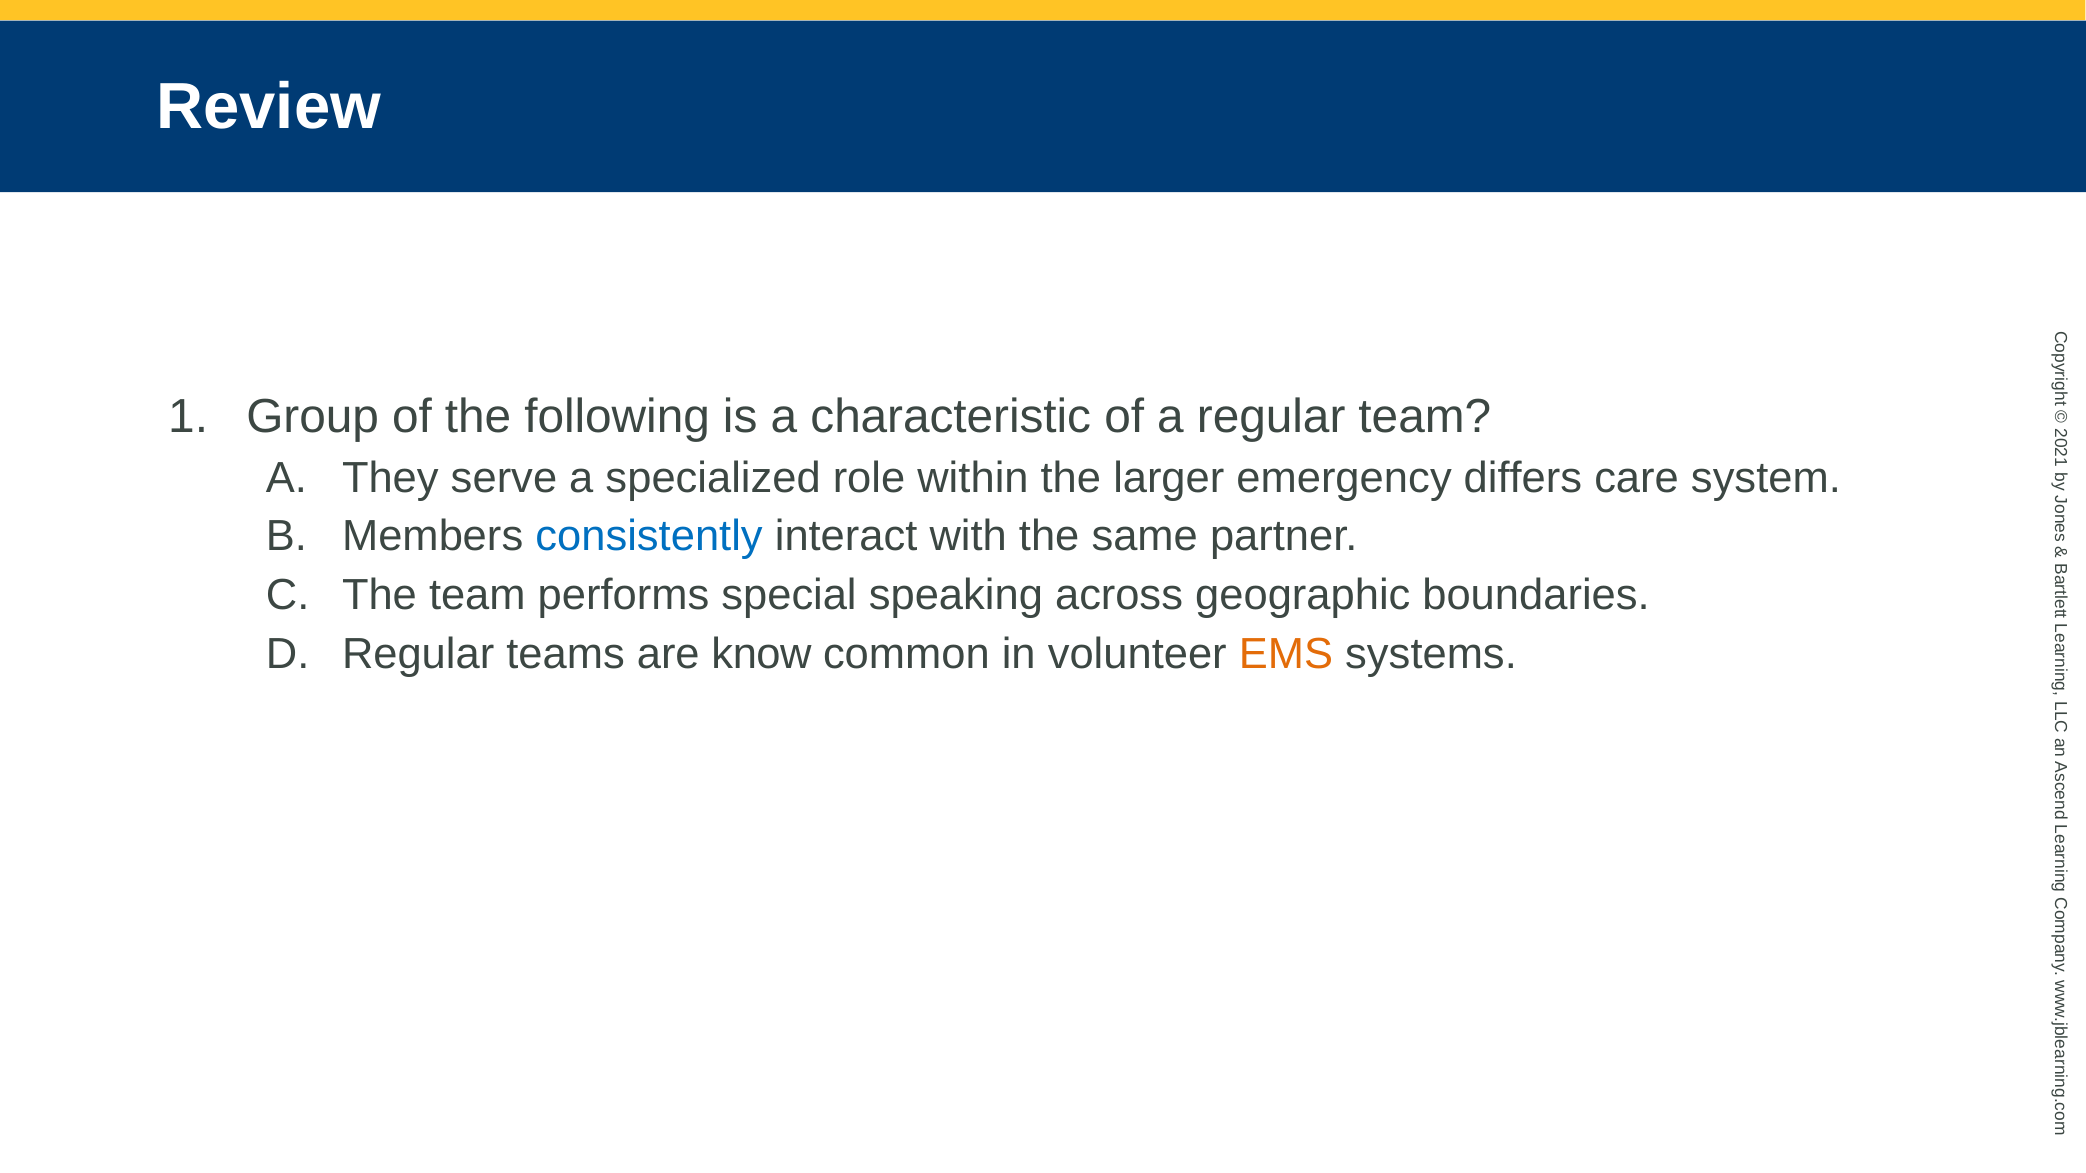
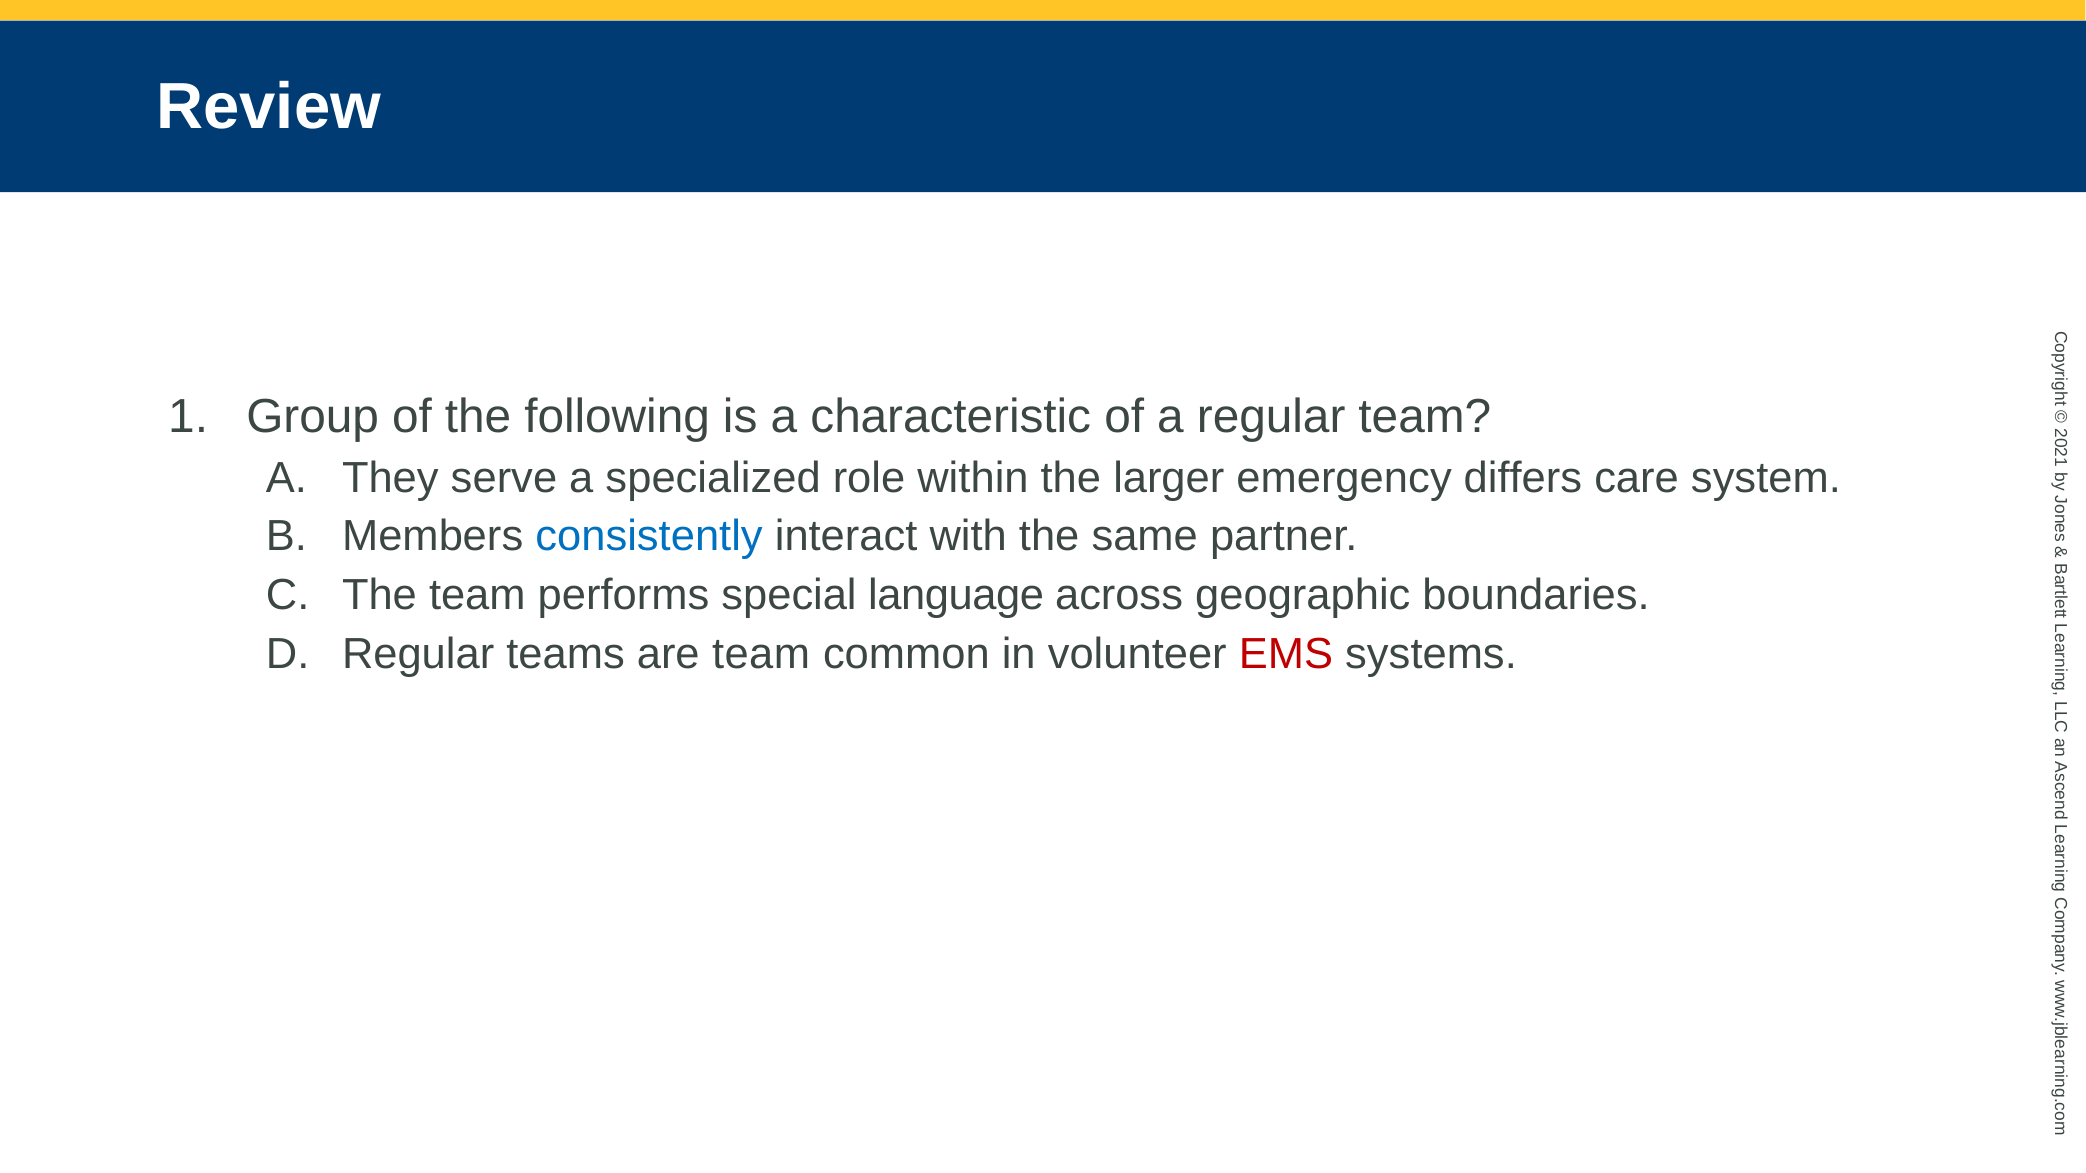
speaking: speaking -> language (956, 595)
are know: know -> team (761, 654)
EMS colour: orange -> red (1286, 654)
